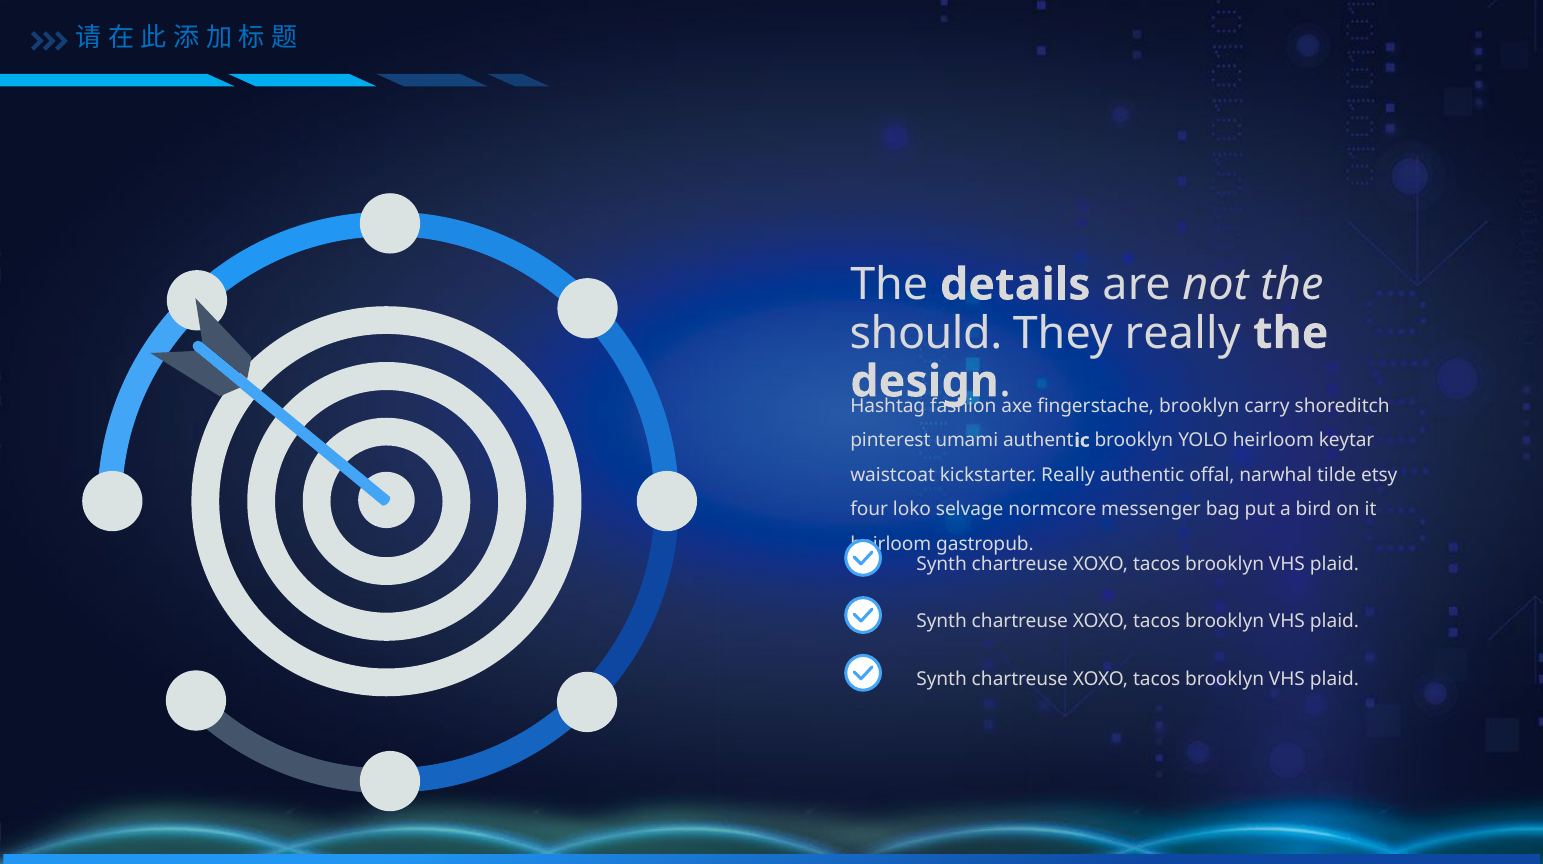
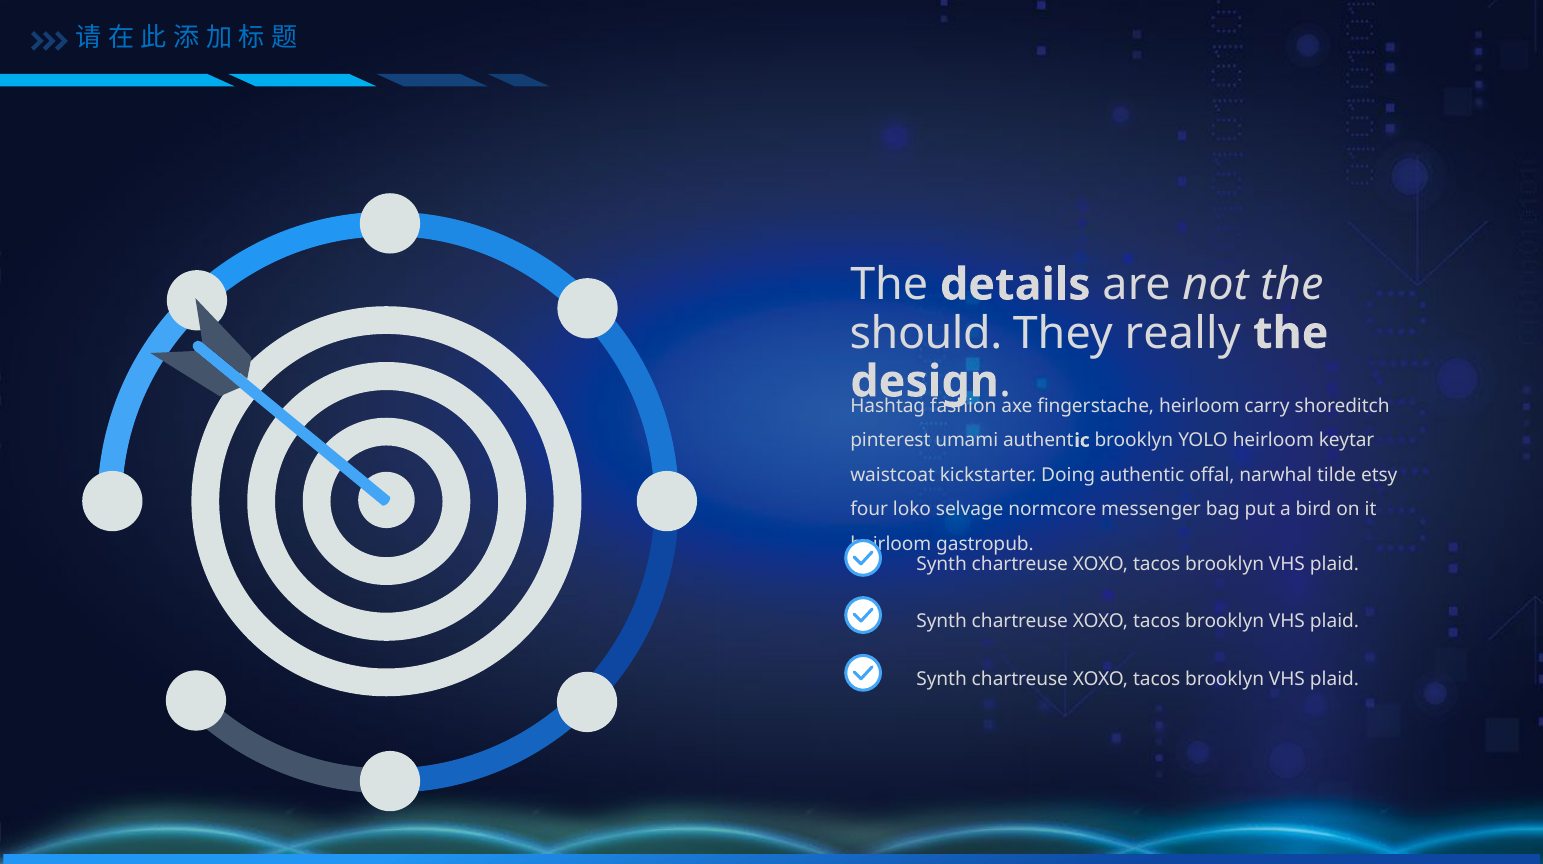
fingerstache brooklyn: brooklyn -> heirloom (1199, 406)
kickstarter Really: Really -> Doing (1068, 475)
